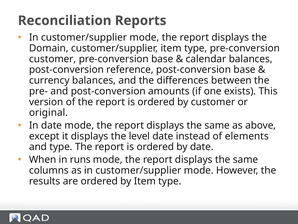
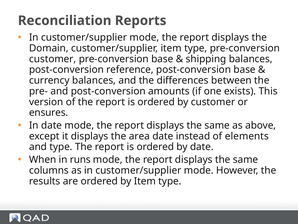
calendar: calendar -> shipping (206, 59)
original: original -> ensures (49, 112)
level: level -> area (139, 136)
